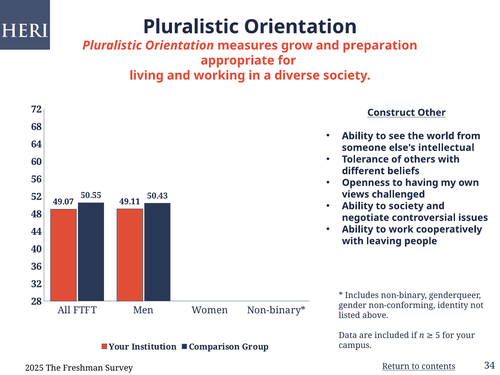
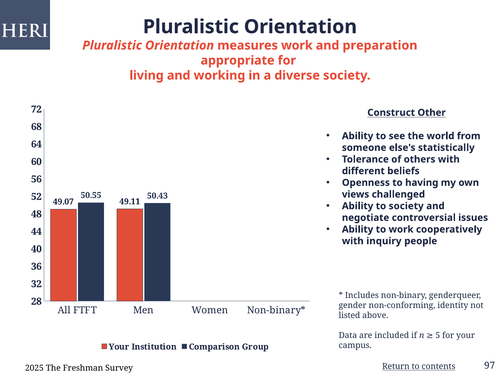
measures grow: grow -> work (297, 45)
intellectual: intellectual -> statistically (446, 148)
leaving: leaving -> inquiry (384, 241)
34: 34 -> 97 (490, 366)
